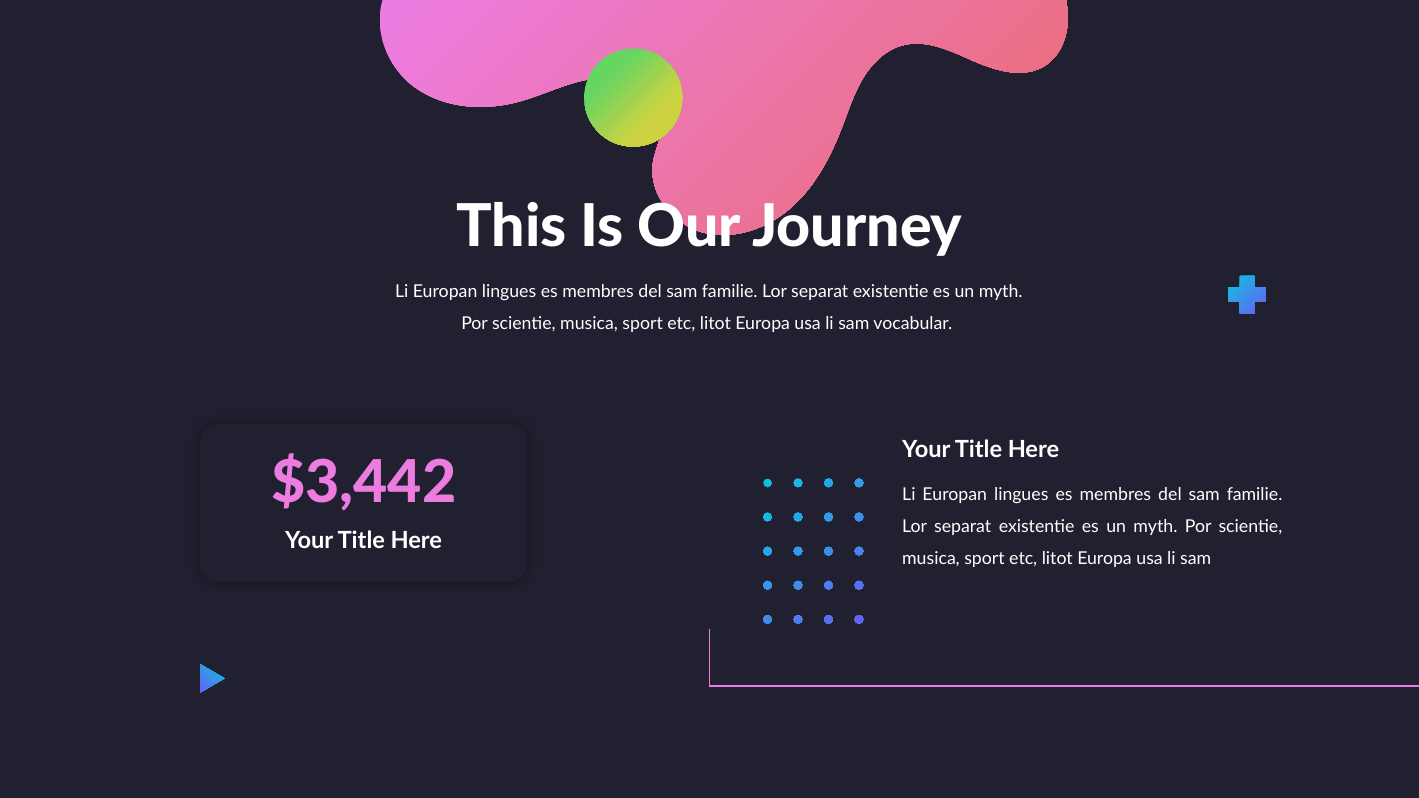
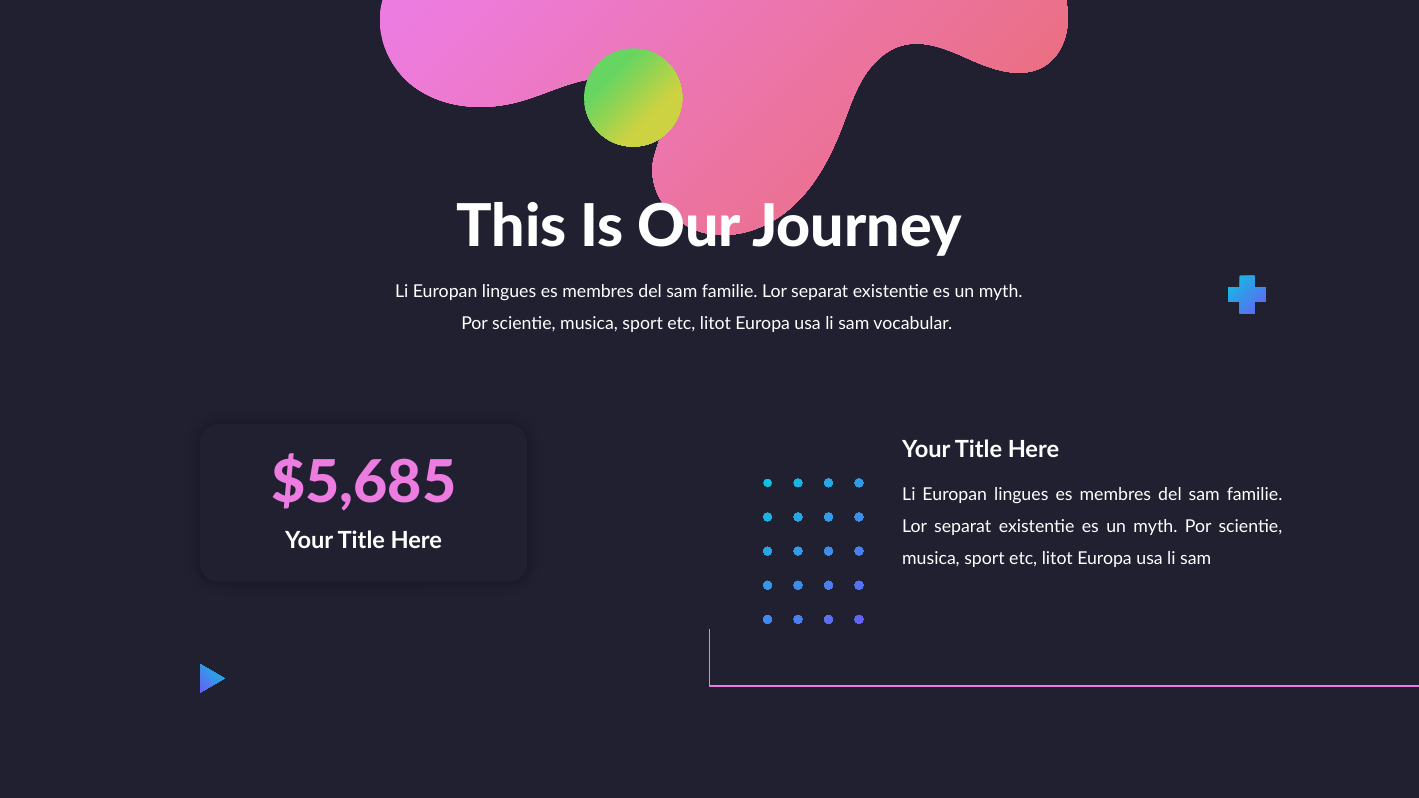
$3,442: $3,442 -> $5,685 (364, 483)
